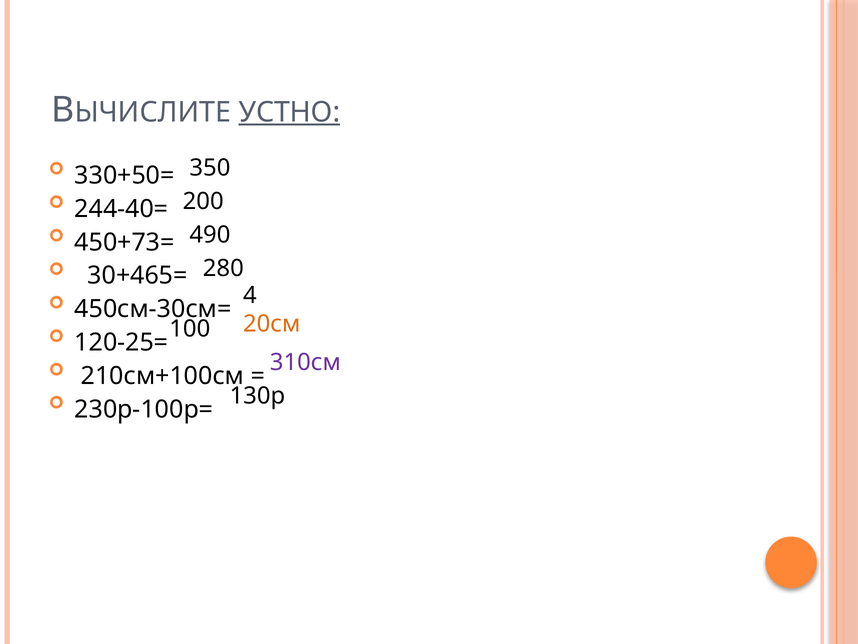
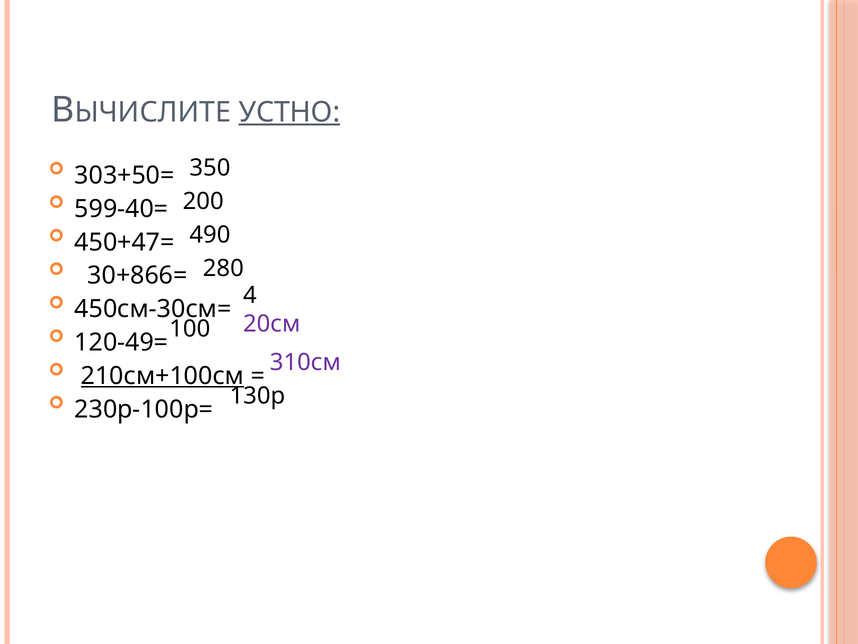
330+50=: 330+50= -> 303+50= (124, 175)
244-40=: 244-40= -> 599-40= (121, 209)
450+73=: 450+73= -> 450+47= (124, 242)
30+465=: 30+465= -> 30+866= (137, 275)
20см colour: orange -> purple (272, 324)
120-25=: 120-25= -> 120-49= (121, 342)
210см+100см underline: none -> present (162, 376)
